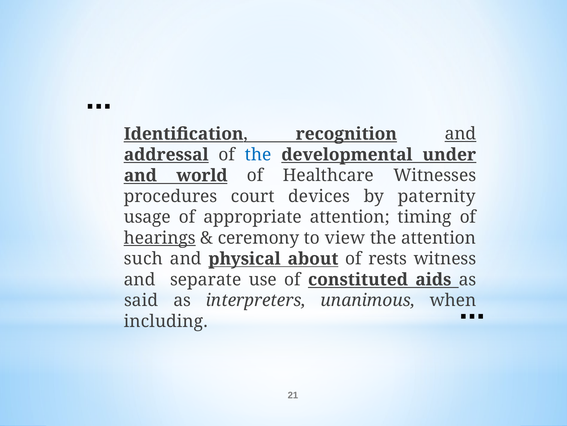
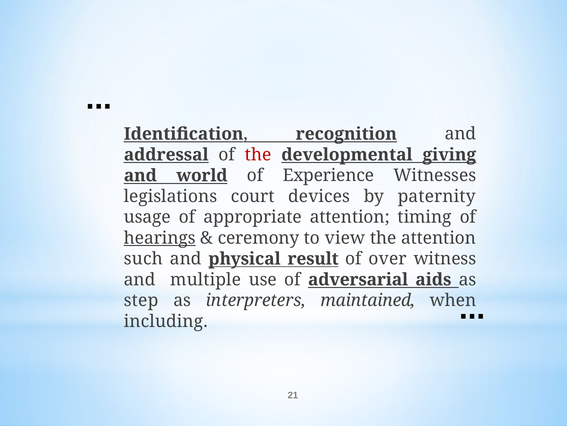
and underline: present -> none (460, 134)
the colour: blue -> red (258, 154)
under: under -> giving (449, 154)
Healthcare: Healthcare -> Experience (328, 175)
procedures: procedures -> legislations (171, 196)
about: about -> result (313, 258)
rests: rests -> over (388, 258)
separate: separate -> multiple (206, 279)
constituted: constituted -> adversarial (358, 279)
said: said -> step (141, 300)
unanimous: unanimous -> maintained (368, 300)
